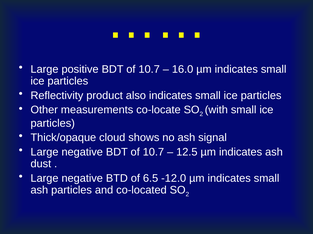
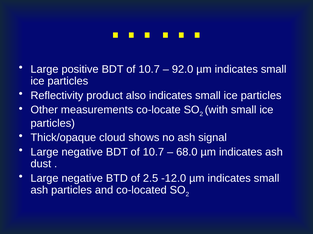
16.0: 16.0 -> 92.0 (183, 69)
12.5: 12.5 -> 68.0 (187, 152)
6.5: 6.5 -> 2.5 (151, 179)
